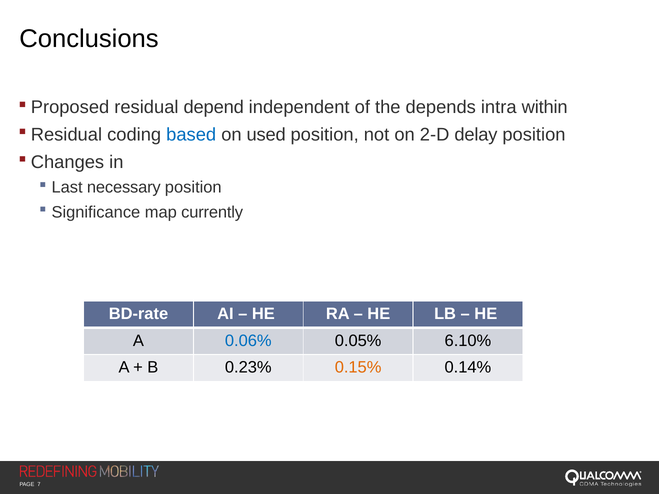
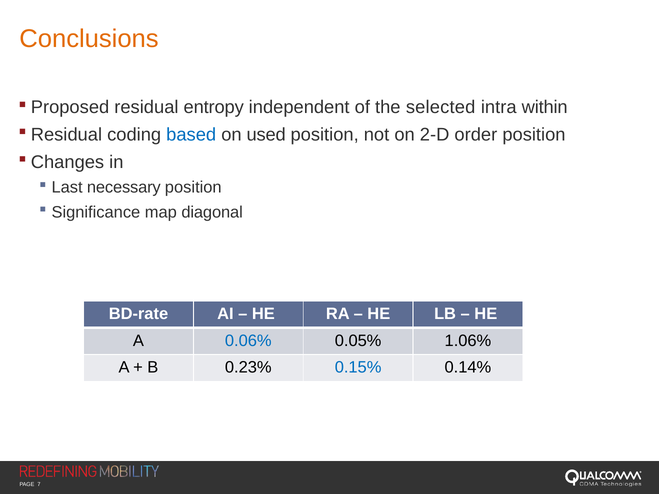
Conclusions colour: black -> orange (89, 39)
depend: depend -> entropy (214, 107)
depends: depends -> selected (441, 107)
delay: delay -> order (476, 135)
currently: currently -> diagonal (212, 212)
6.10%: 6.10% -> 1.06% (468, 341)
0.15% colour: orange -> blue (358, 368)
